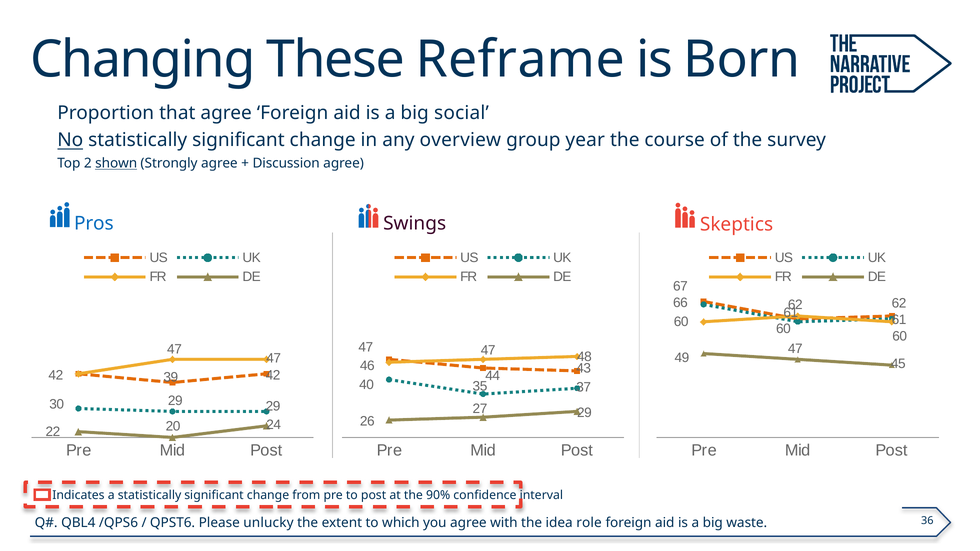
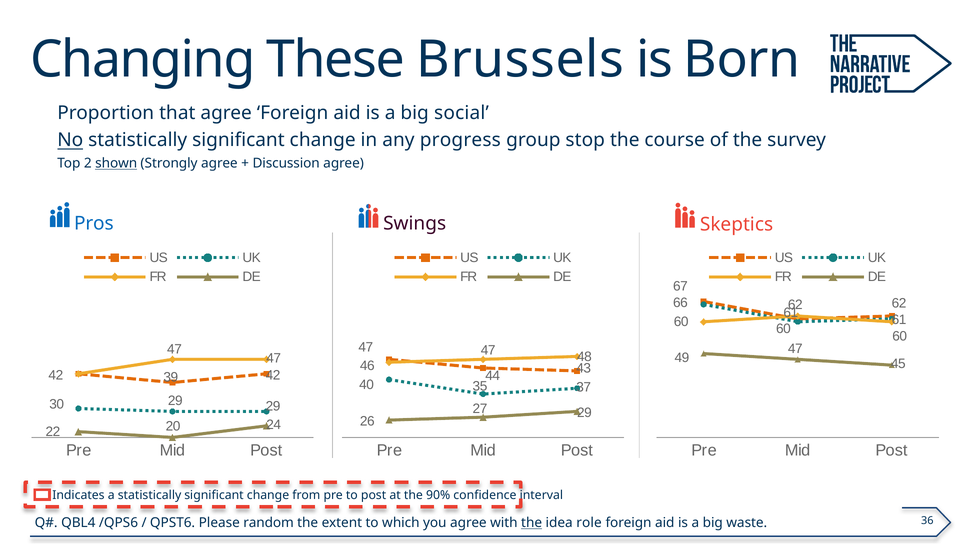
Reframe: Reframe -> Brussels (520, 60)
overview: overview -> progress (460, 140)
year: year -> stop (585, 140)
unlucky: unlucky -> random (269, 523)
the underline: none -> present (532, 523)
